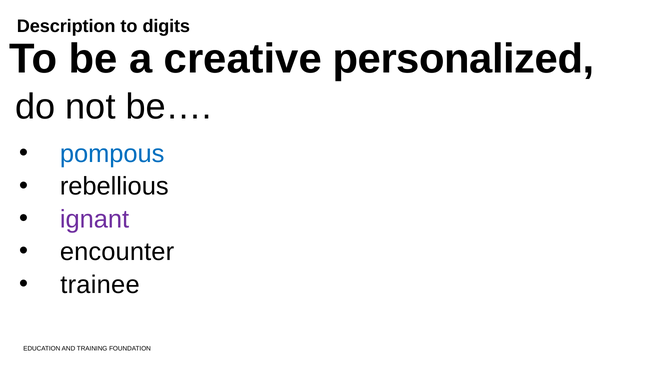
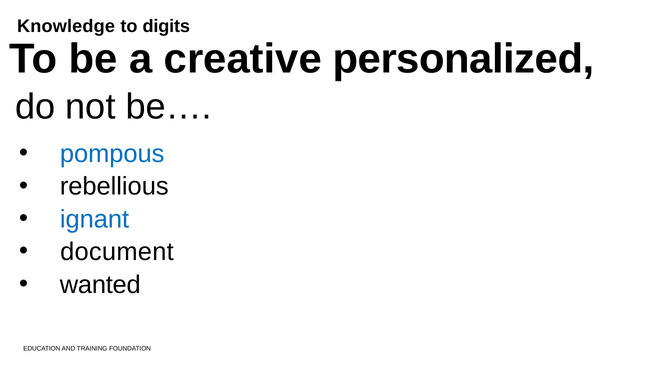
Description: Description -> Knowledge (66, 26)
ignant colour: purple -> blue (94, 219)
encounter: encounter -> document (117, 252)
trainee: trainee -> wanted (100, 285)
